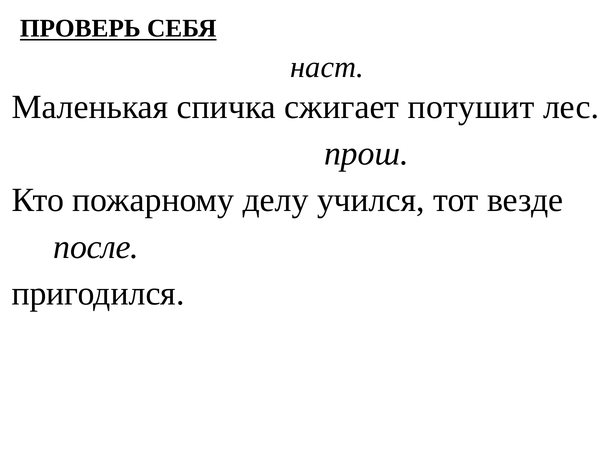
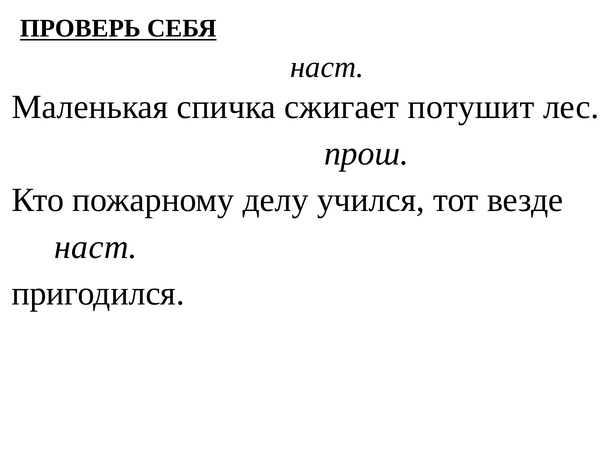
после: после -> наст (96, 247)
